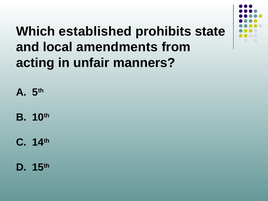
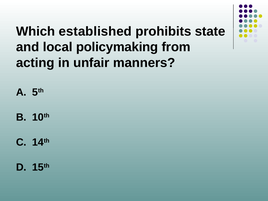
amendments: amendments -> policymaking (117, 47)
